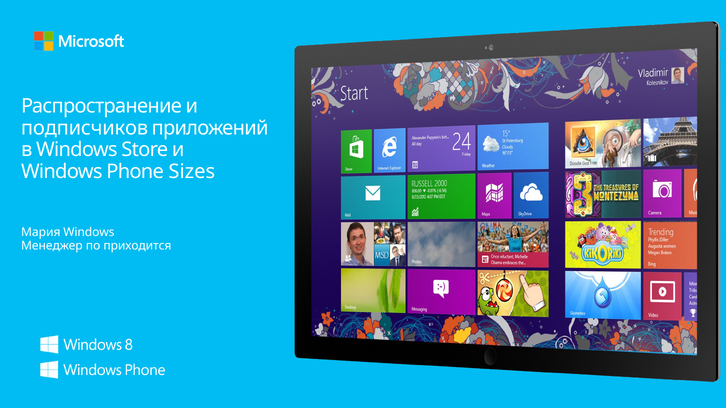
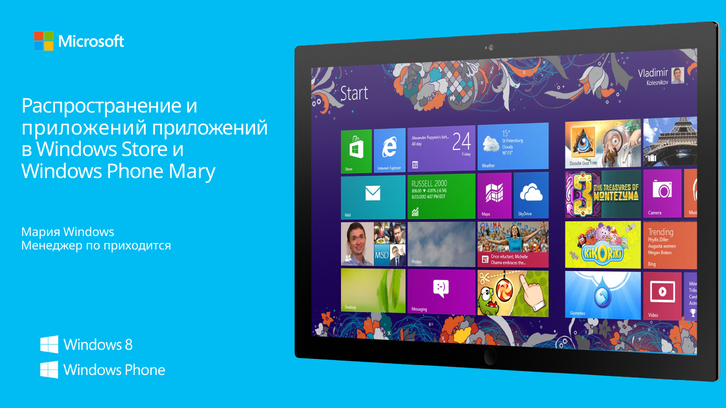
подписчиков: подписчиков -> приложений (84, 128)
Sizes: Sizes -> Mary (192, 172)
